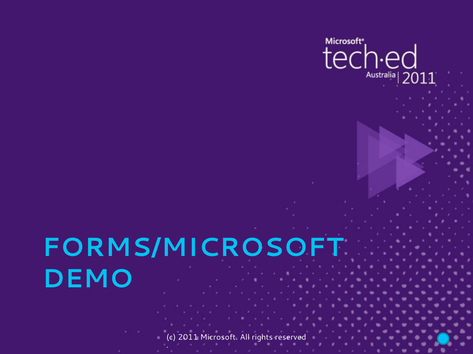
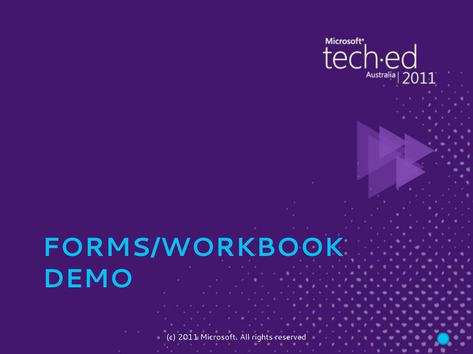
FORMS/MICROSOFT: FORMS/MICROSOFT -> FORMS/WORKBOOK (193, 248)
